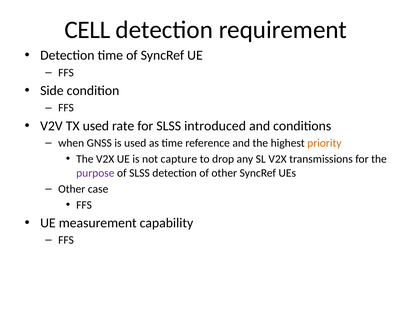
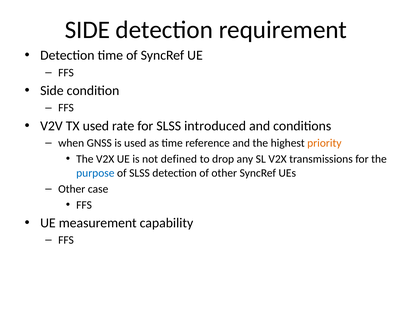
CELL: CELL -> SIDE (87, 30)
capture: capture -> defined (179, 159)
purpose colour: purple -> blue (95, 173)
